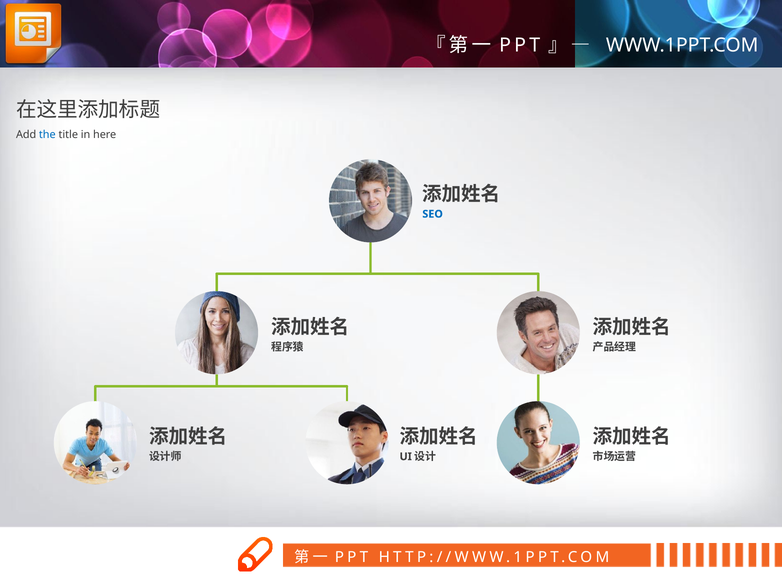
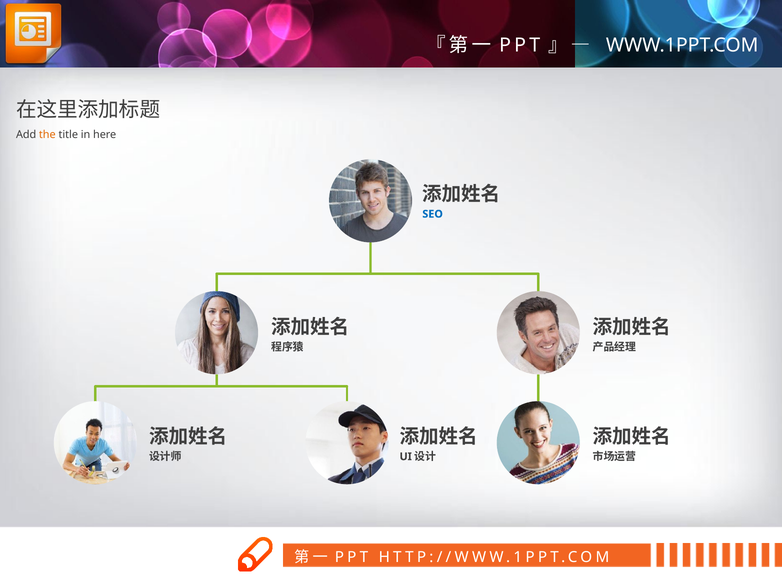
the colour: blue -> orange (47, 135)
